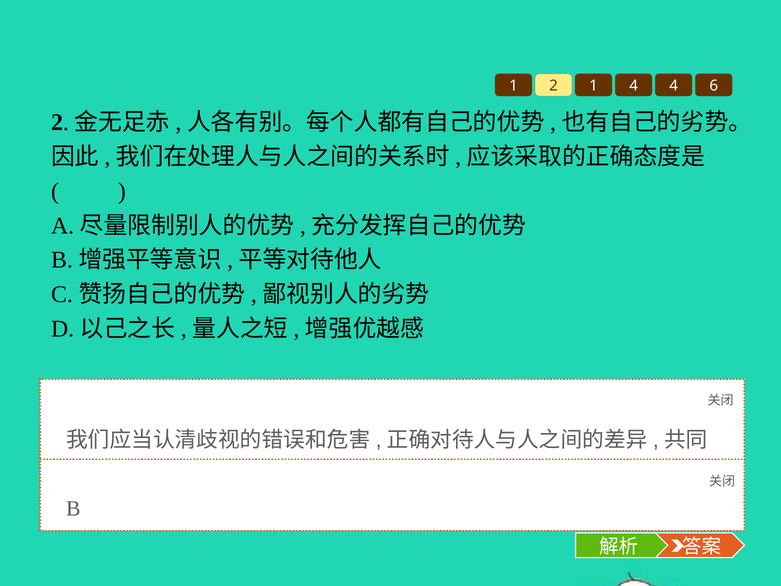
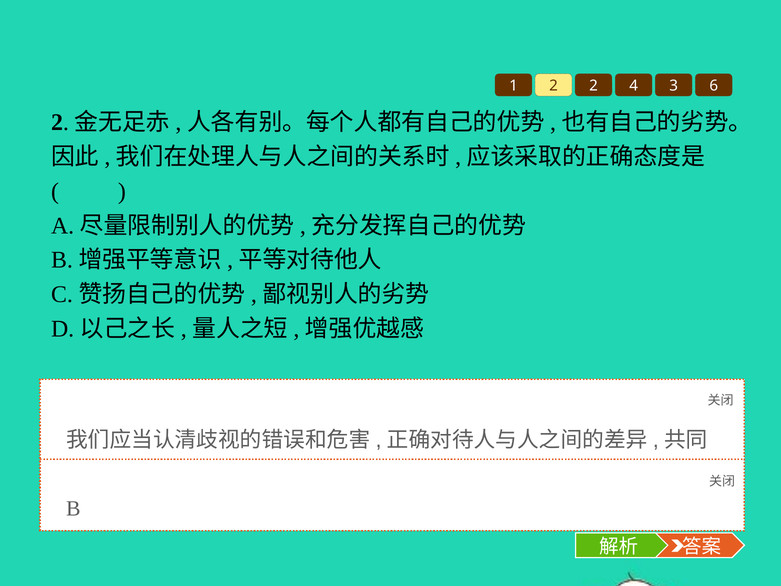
2 1: 1 -> 2 (594, 86)
4 4: 4 -> 3 (674, 86)
